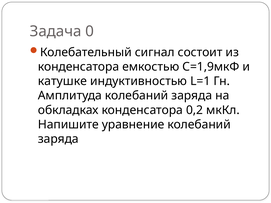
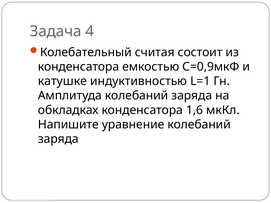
0: 0 -> 4 (90, 31)
сигнал: сигнал -> считая (155, 52)
С=1,9мкФ: С=1,9мкФ -> С=0,9мкФ (211, 67)
0,2: 0,2 -> 1,6 (195, 110)
